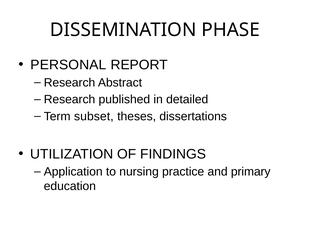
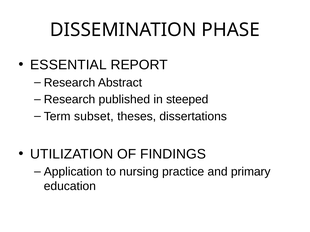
PERSONAL: PERSONAL -> ESSENTIAL (68, 65)
detailed: detailed -> steeped (187, 100)
